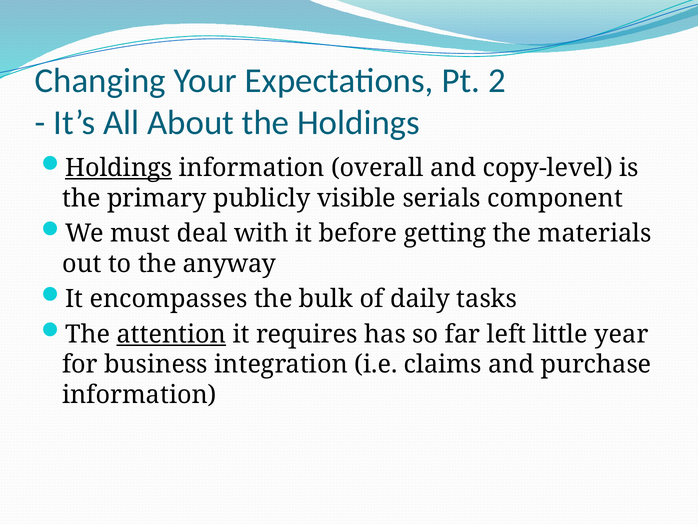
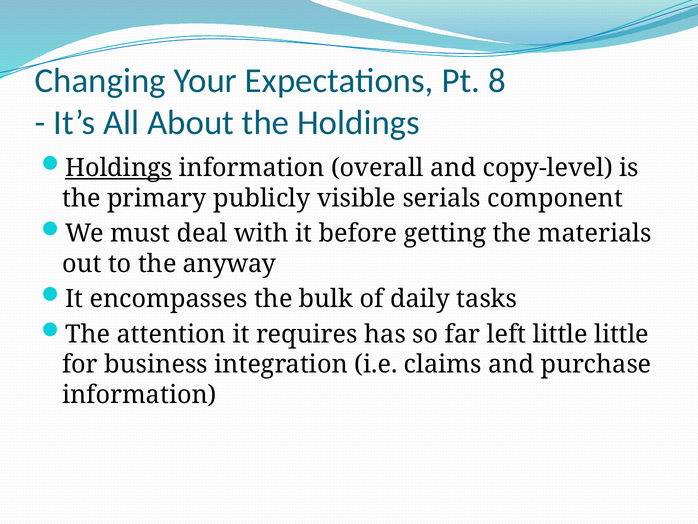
2: 2 -> 8 (497, 81)
attention underline: present -> none (171, 334)
little year: year -> little (622, 334)
